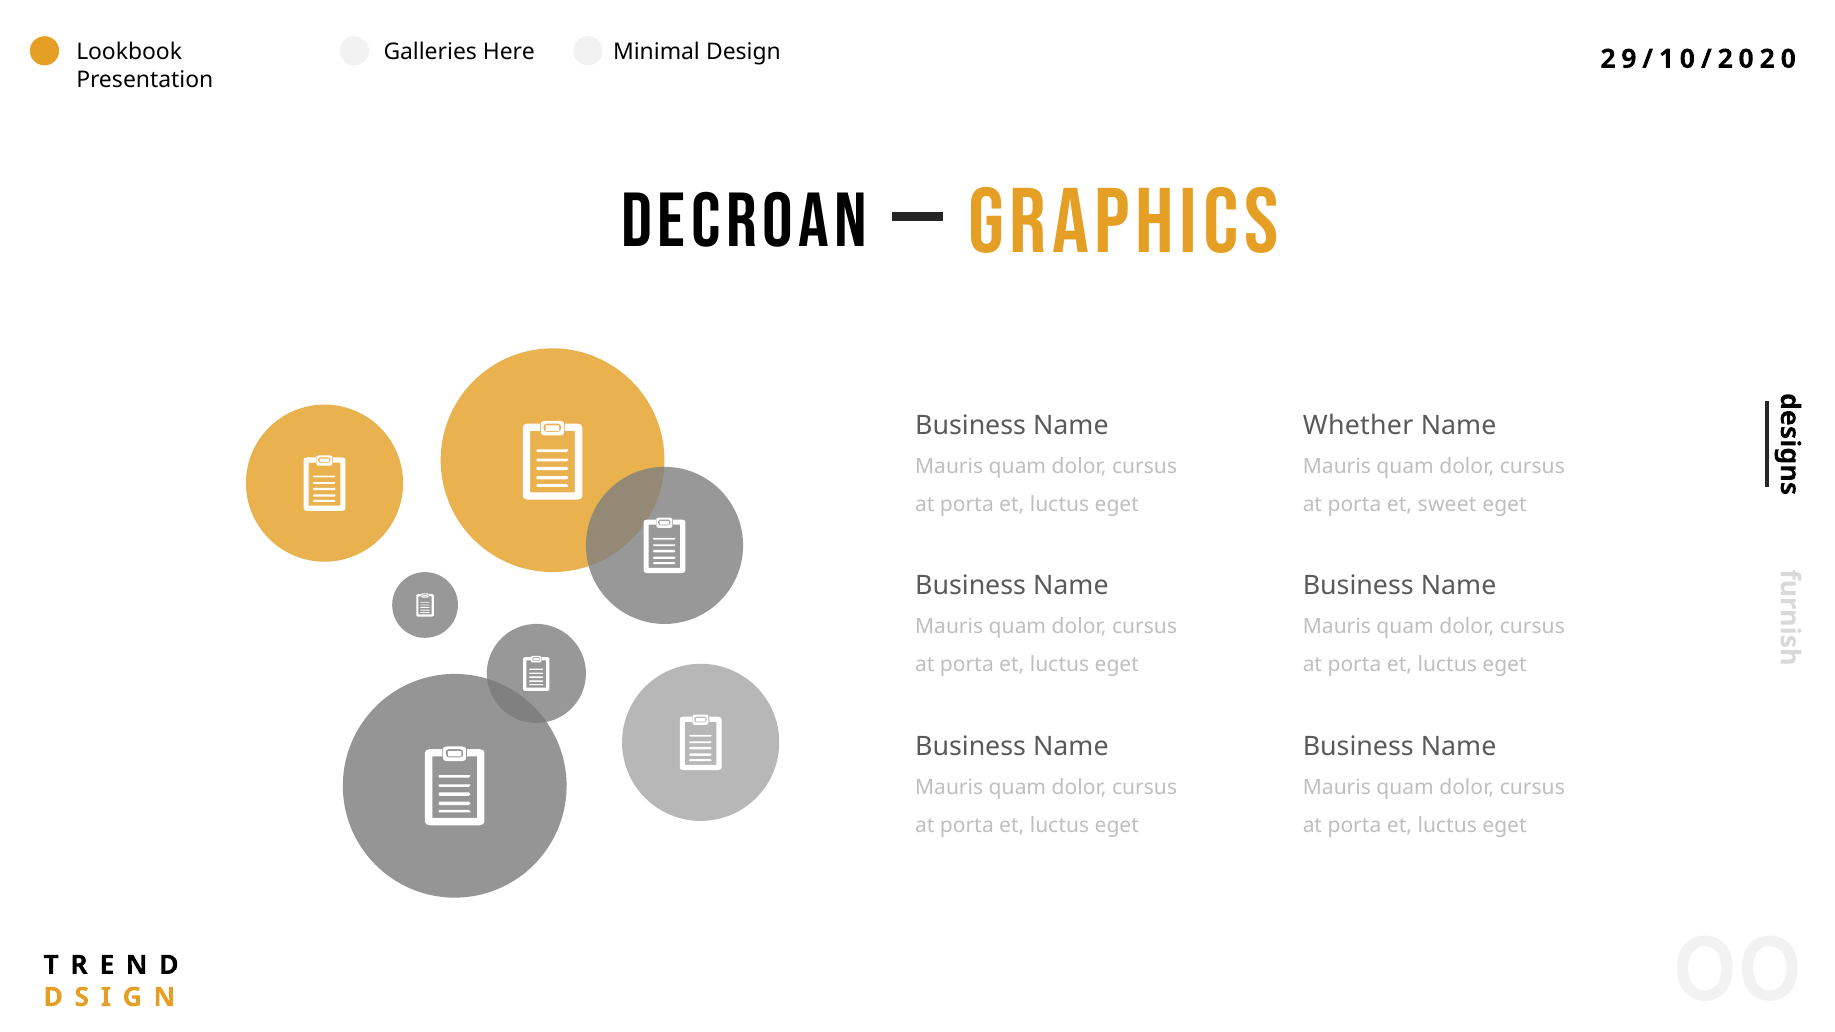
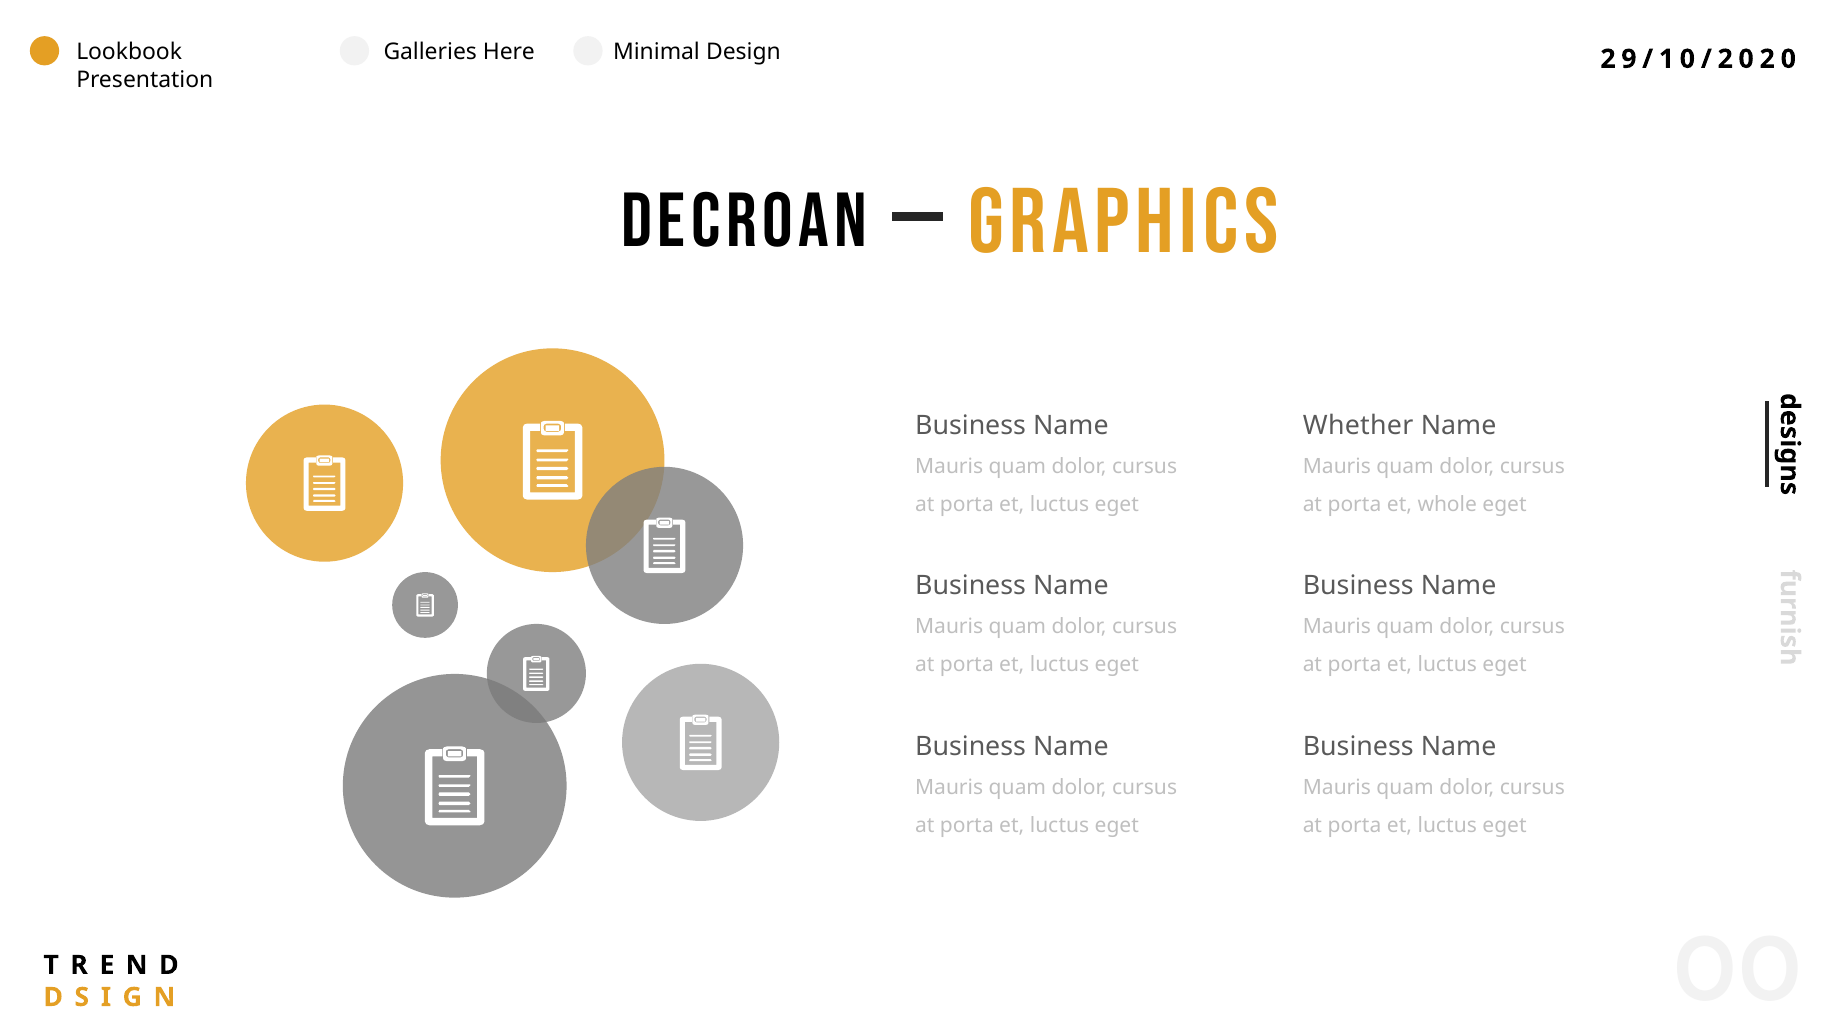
sweet: sweet -> whole (1447, 504)
